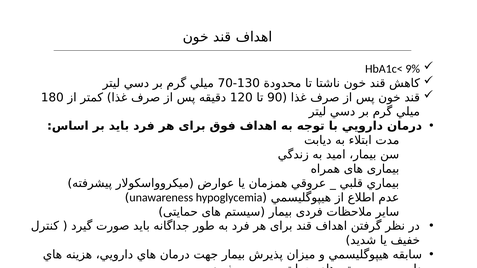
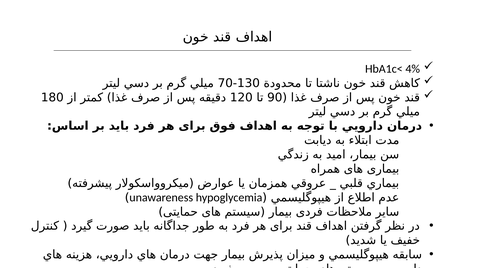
9%: 9% -> 4% (413, 69)
